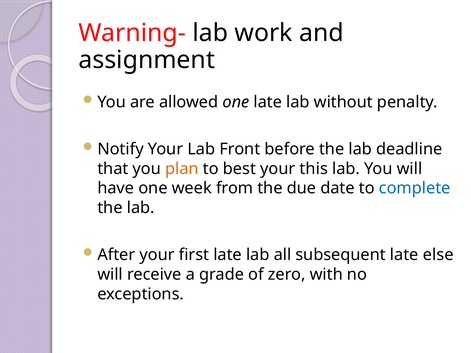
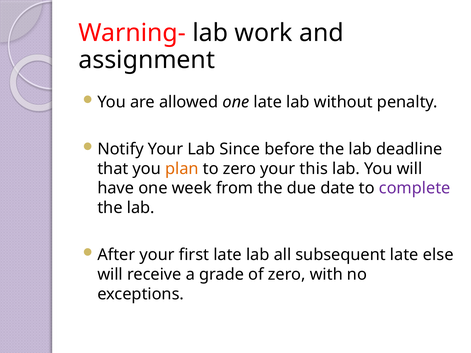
Front: Front -> Since (240, 149)
to best: best -> zero (239, 169)
complete colour: blue -> purple (415, 188)
